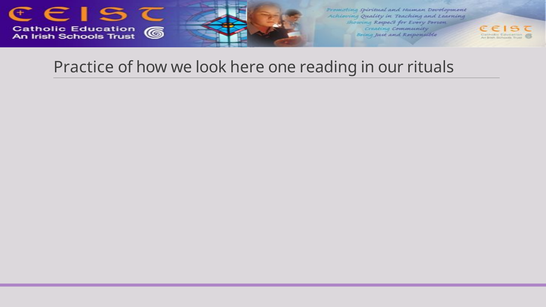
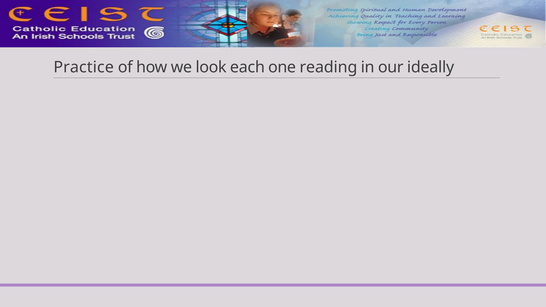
here: here -> each (247, 67)
rituals: rituals -> ideally (431, 67)
